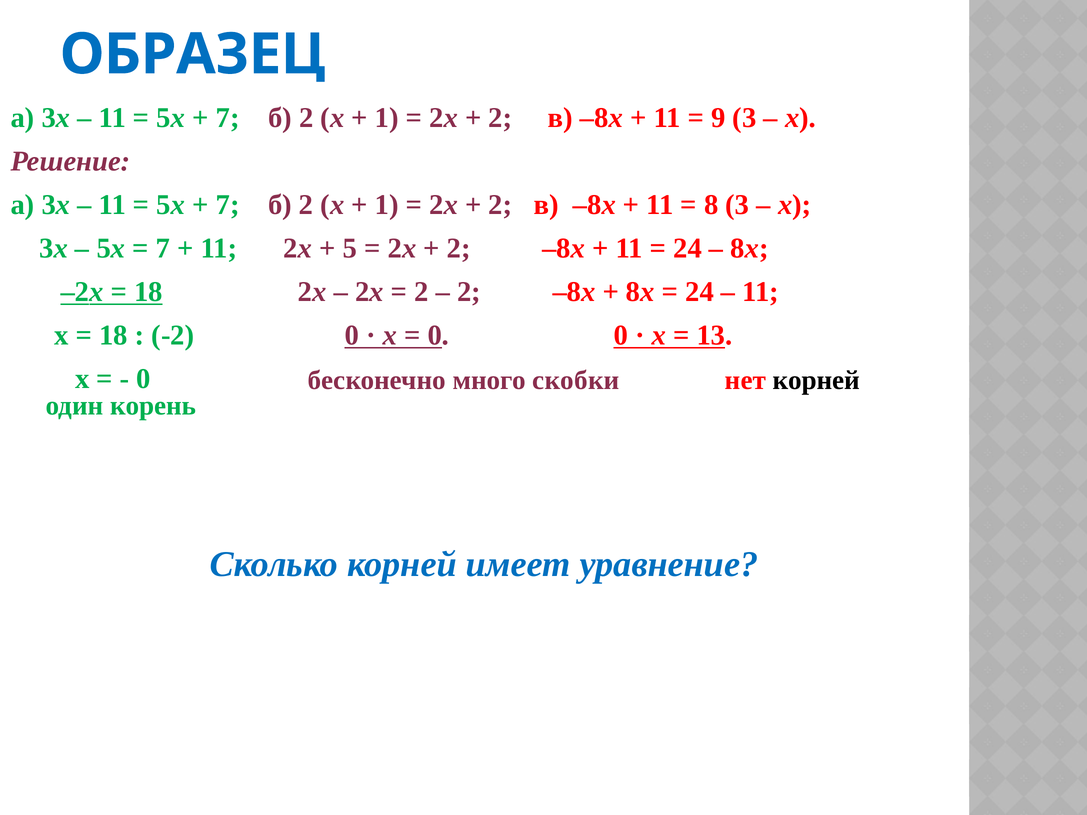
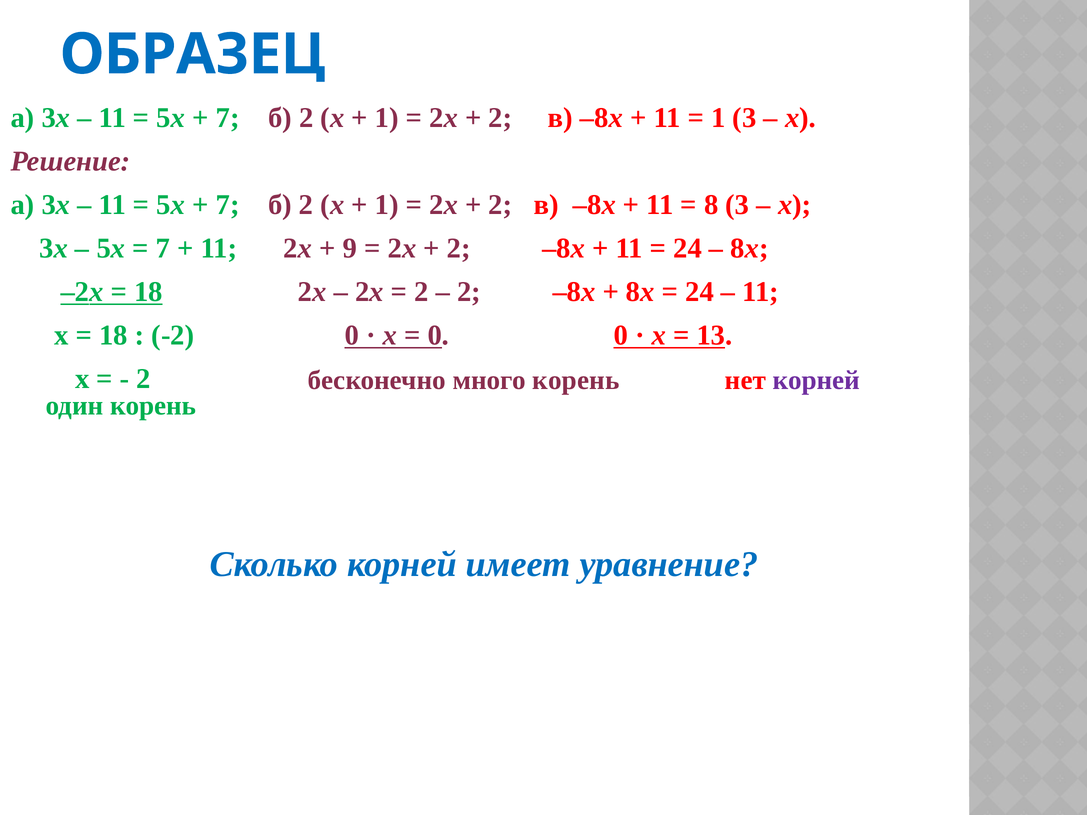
9: 9 -> 1 (718, 118)
5: 5 -> 9 (350, 248)
0: 0 -> 2 (144, 379)
много скобки: скобки -> корень (576, 380)
корней colour: black -> purple (816, 380)
